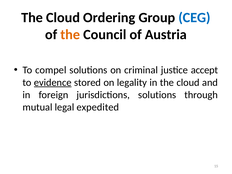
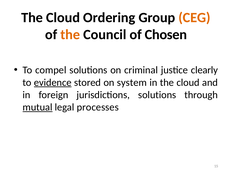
CEG colour: blue -> orange (194, 18)
Austria: Austria -> Chosen (166, 35)
accept: accept -> clearly (204, 70)
legality: legality -> system (132, 82)
mutual underline: none -> present (38, 107)
expedited: expedited -> processes (98, 107)
